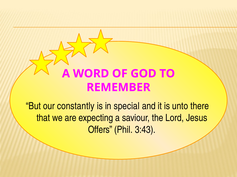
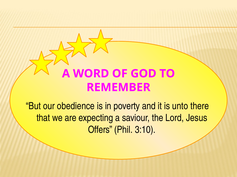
constantly: constantly -> obedience (76, 107)
special: special -> poverty (127, 107)
3:43: 3:43 -> 3:10 (145, 130)
